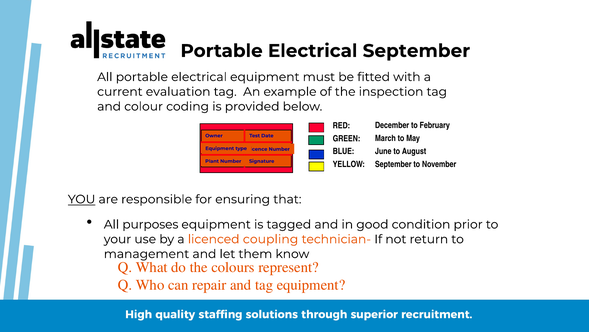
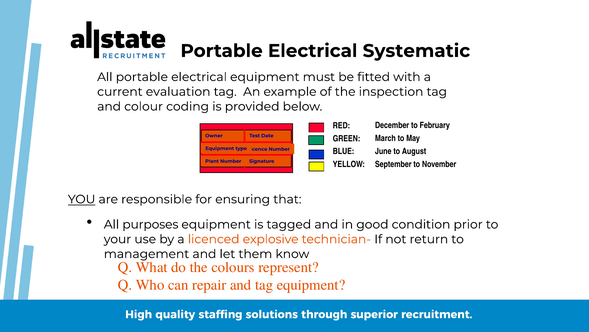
Electrical September: September -> Systematic (416, 51)
coupling: coupling -> explosive (271, 239)
